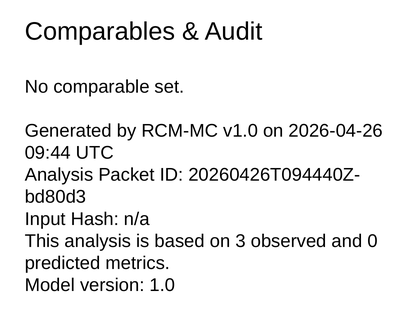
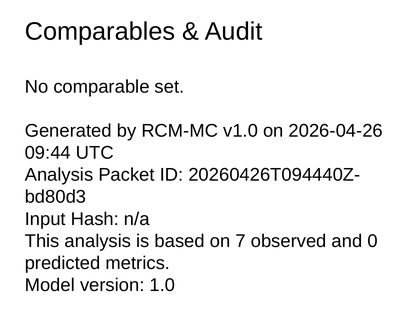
3: 3 -> 7 (241, 241)
